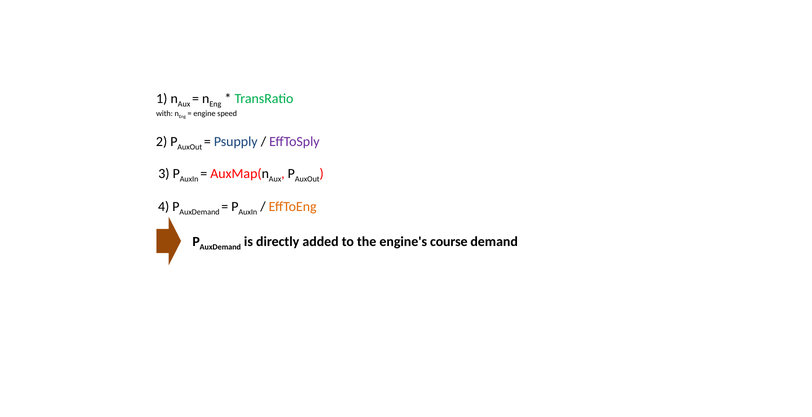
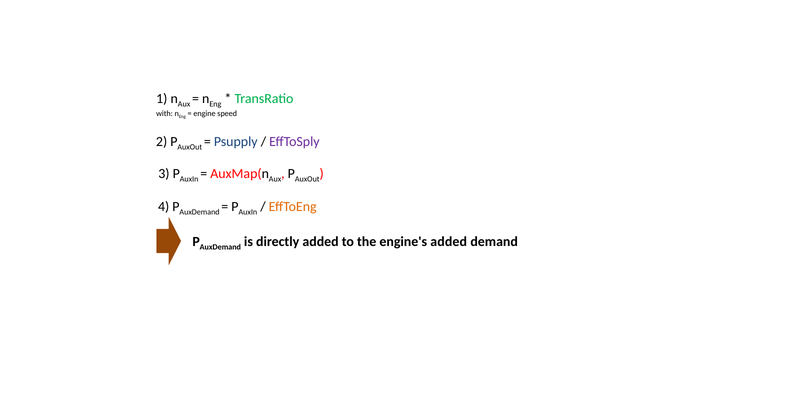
engine's course: course -> added (449, 242)
